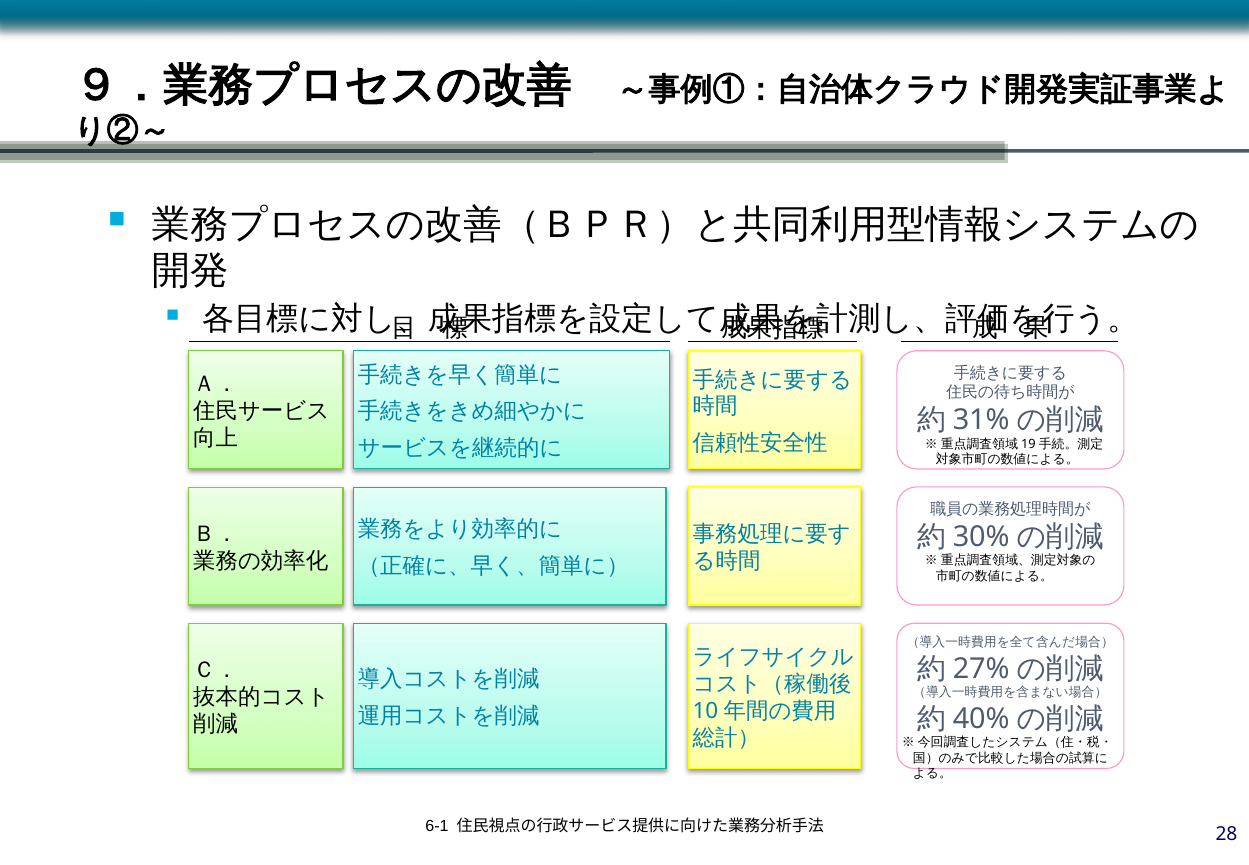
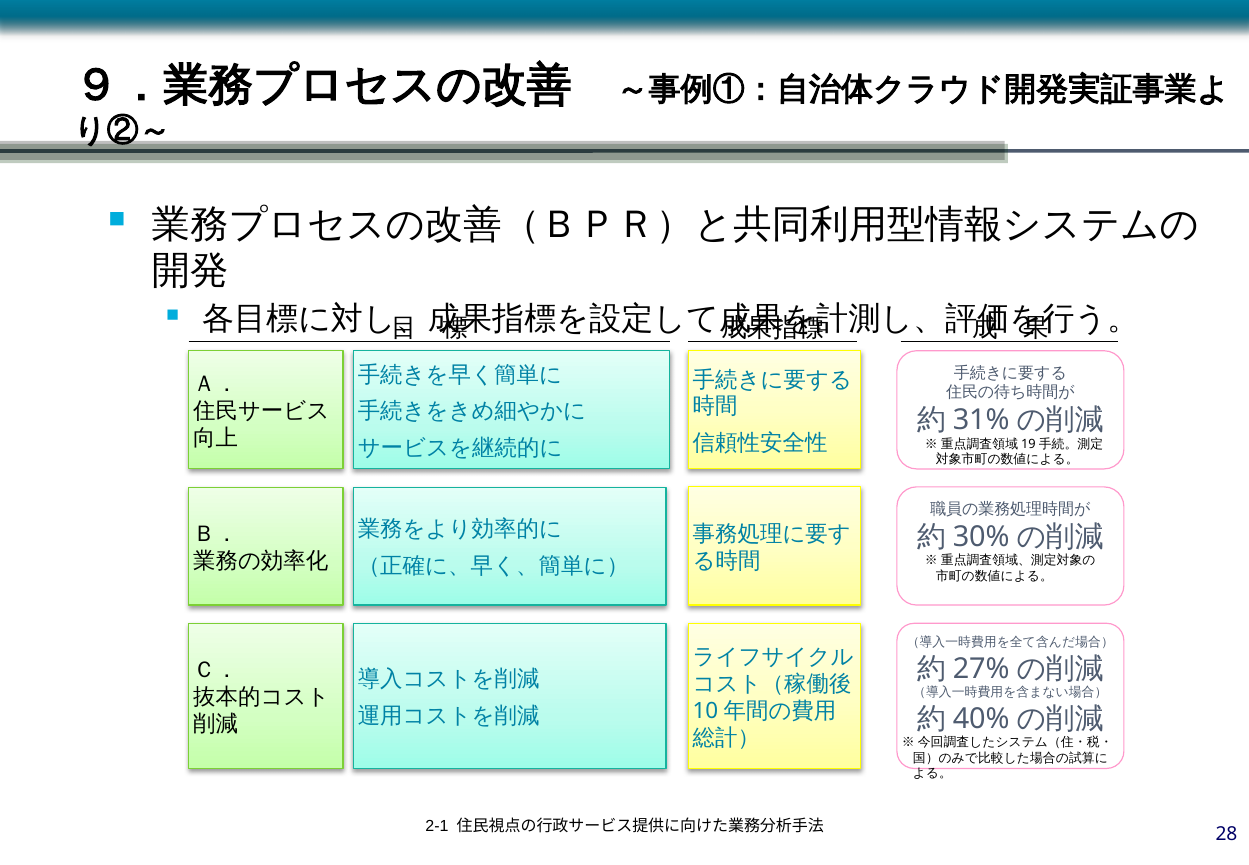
6-1: 6-1 -> 2-1 (437, 826)
